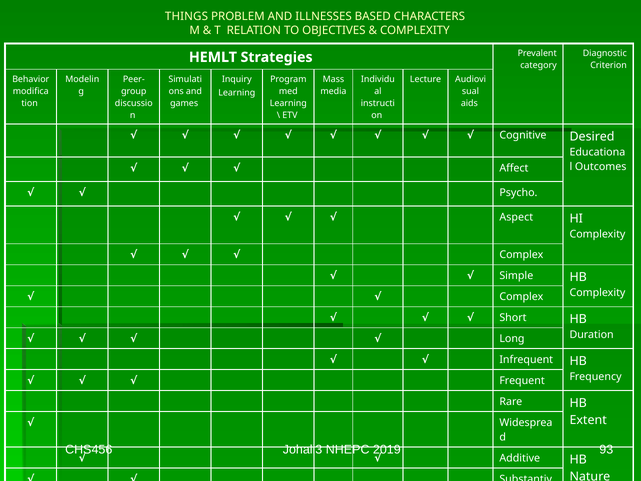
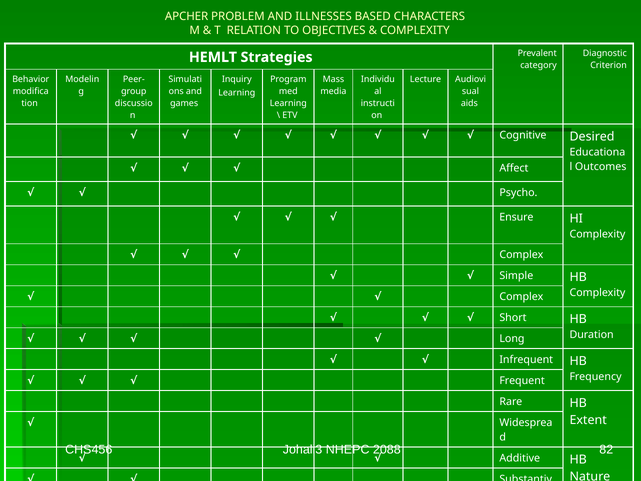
THINGS: THINGS -> APCHER (187, 17)
Aspect: Aspect -> Ensure (516, 217)
2019: 2019 -> 2088 (387, 449)
93: 93 -> 82 (606, 449)
